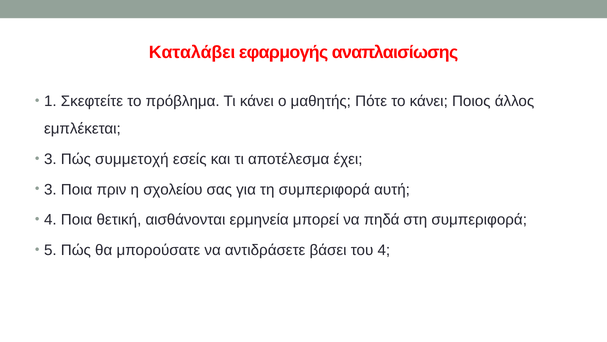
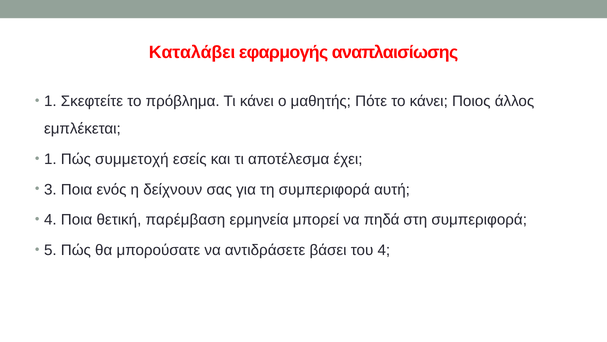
3: 3 -> 1 (50, 159)
πριν: πριν -> ενός (112, 189)
σχολείου: σχολείου -> δείχνουν (173, 189)
αισθάνονται: αισθάνονται -> παρέμβαση (185, 220)
